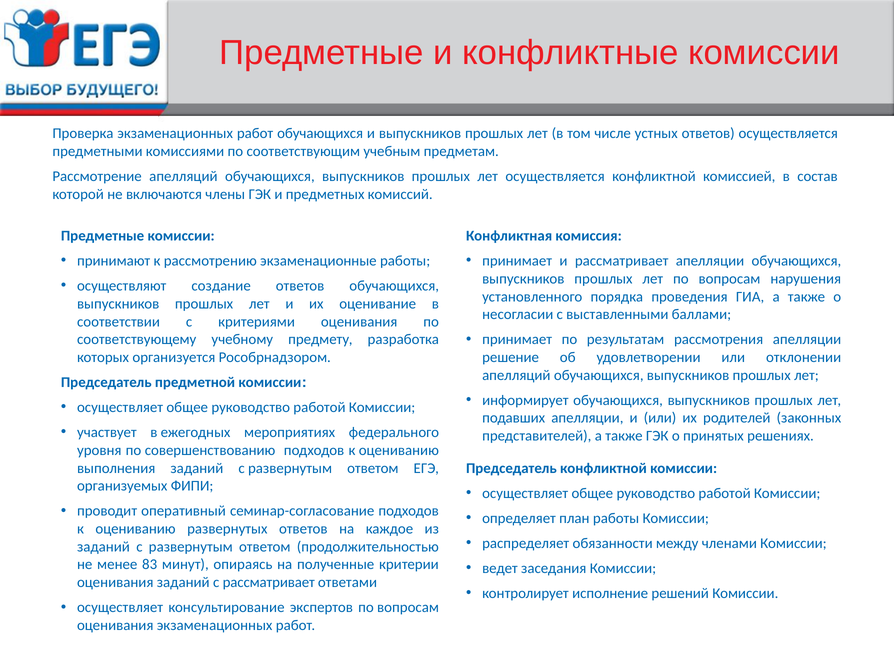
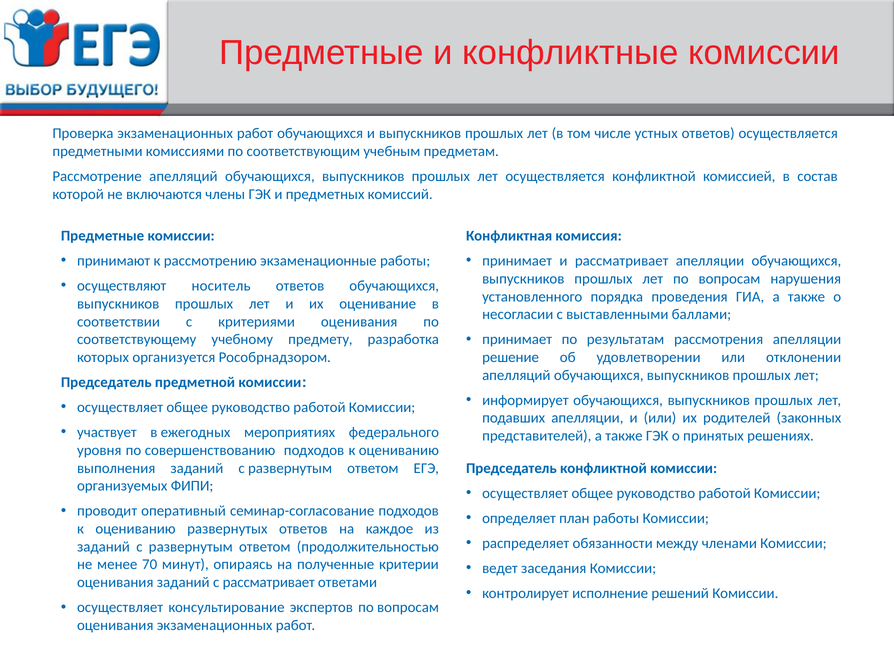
создание: создание -> носитель (221, 286)
83: 83 -> 70 (150, 565)
